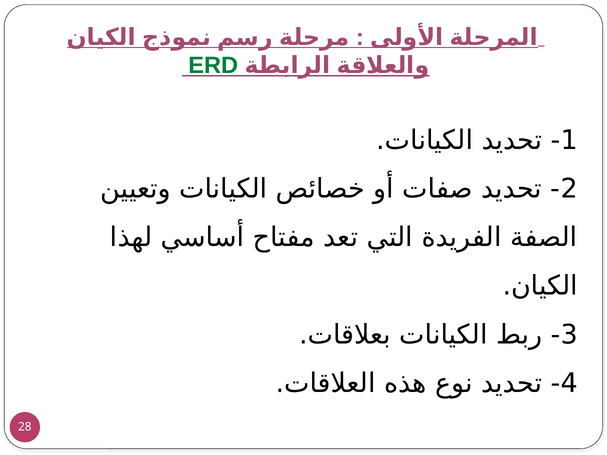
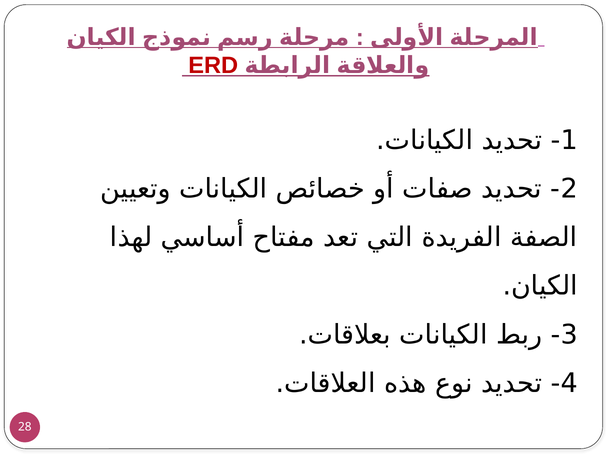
ERD colour: green -> red (213, 66)
